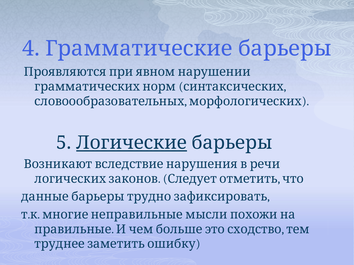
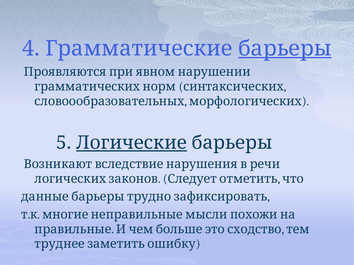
барьеры underline: none -> present (285, 49)
